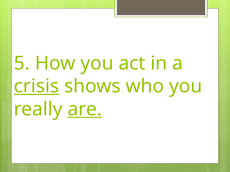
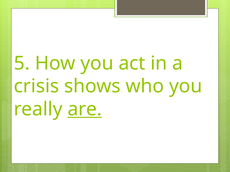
crisis underline: present -> none (36, 86)
